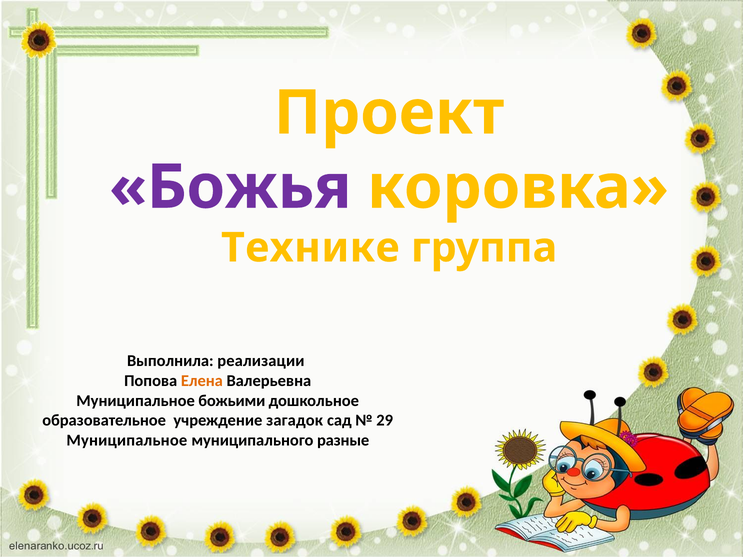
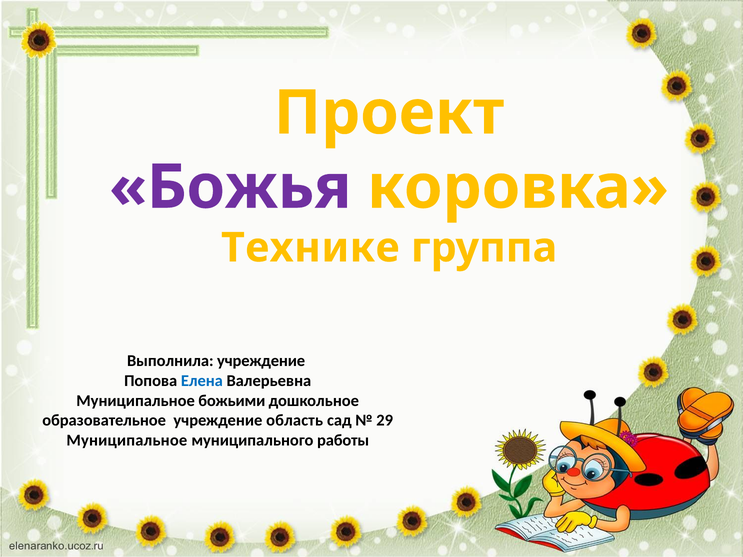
Выполнила реализации: реализации -> учреждение (261, 361)
Елена colour: orange -> blue (202, 381)
загадок: загадок -> область (295, 421)
разные: разные -> работы (343, 440)
